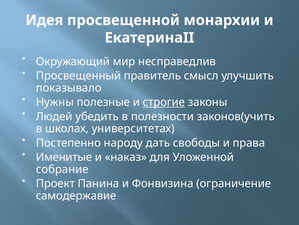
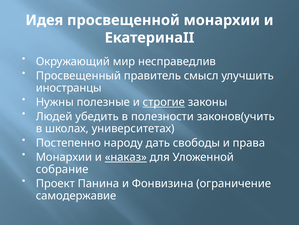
показывало: показывало -> иностранцы (69, 88)
Именитые: Именитые -> Монархии (64, 157)
наказ underline: none -> present (126, 157)
